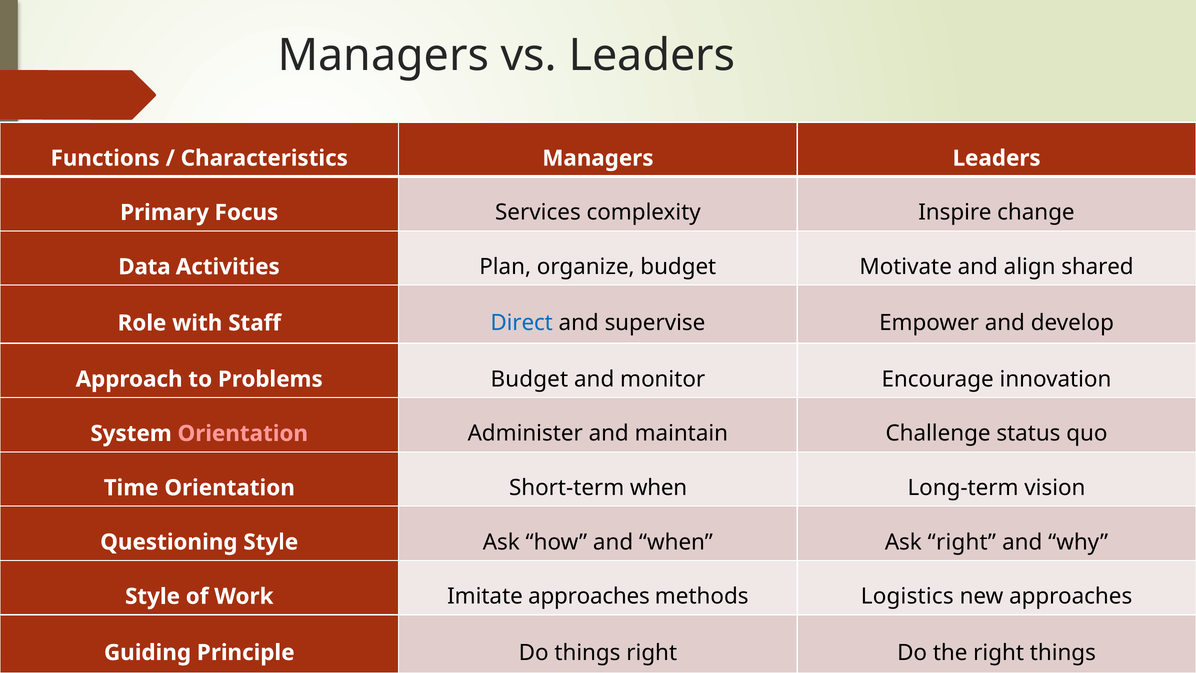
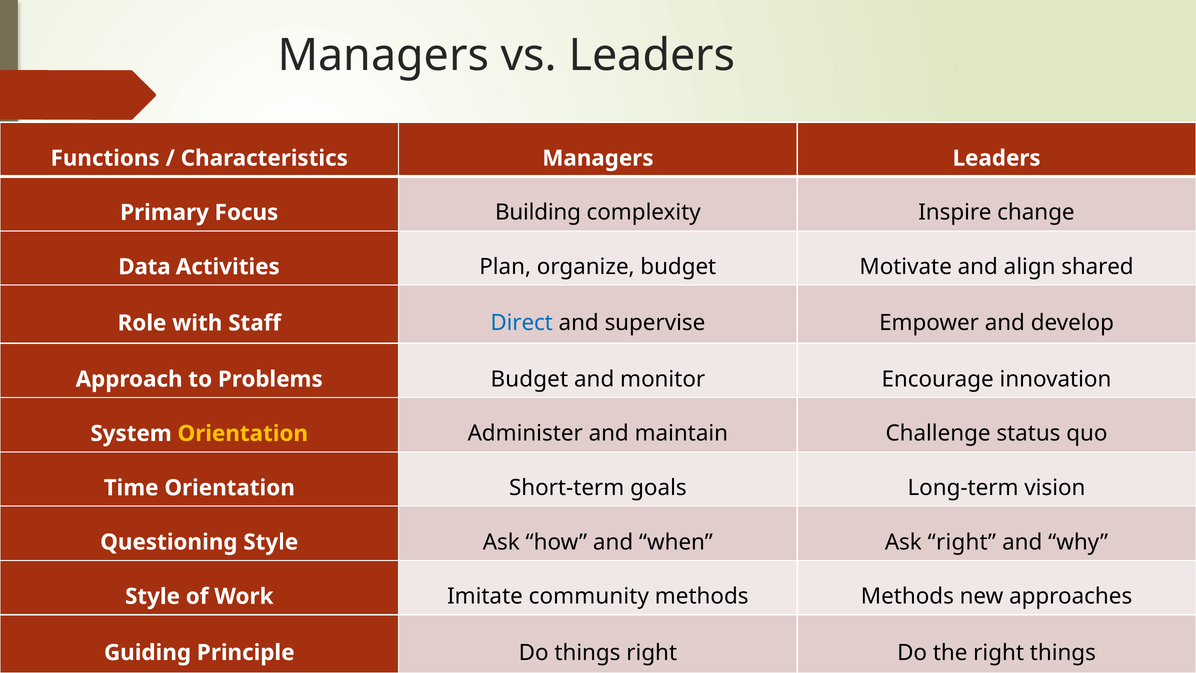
Services: Services -> Building (538, 212)
Orientation colour: pink -> yellow (243, 433)
Short-term when: when -> goals (658, 488)
Imitate approaches: approaches -> community (589, 596)
methods Logistics: Logistics -> Methods (907, 596)
